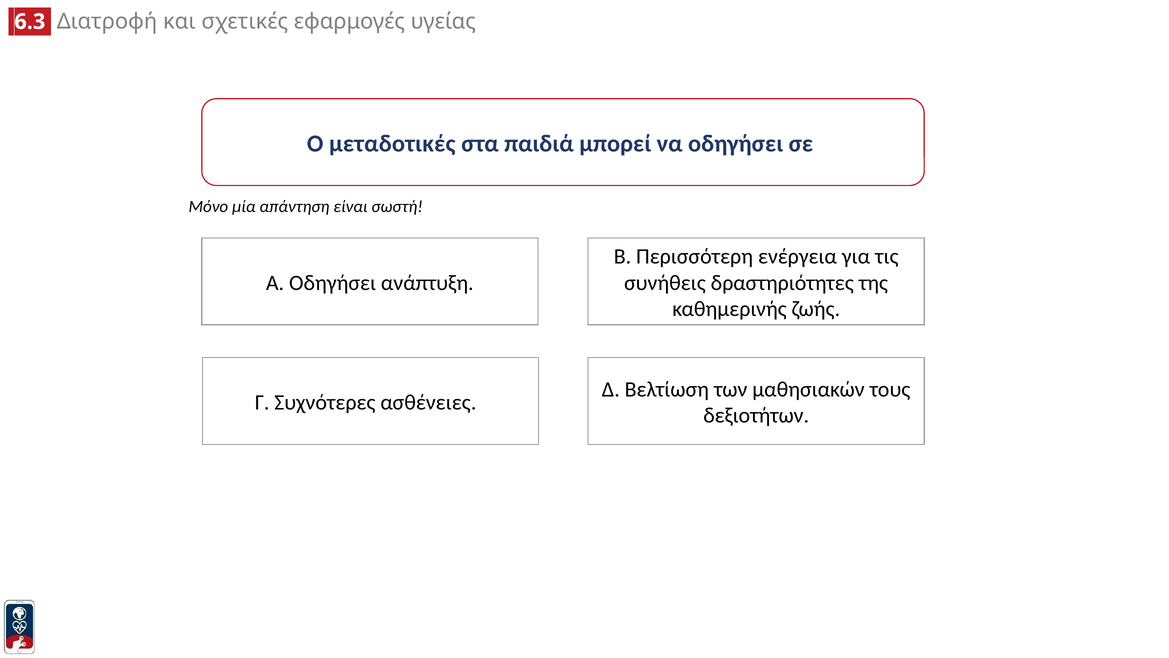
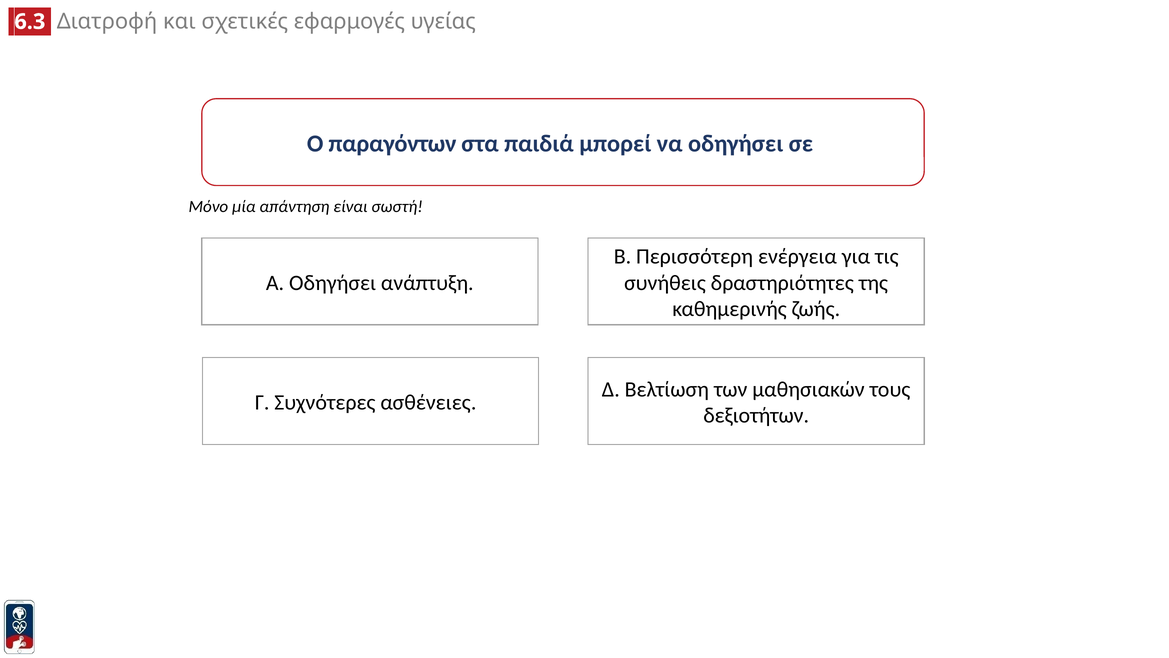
μεταδοτικές: μεταδοτικές -> παραγόντων (393, 144)
